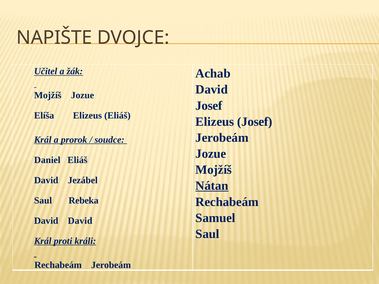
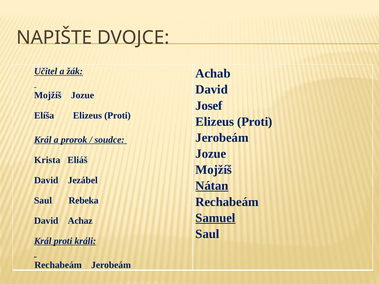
Eliáš: Eliáš -> Proti (117, 116)
Josef: Josef -> Proti (255, 122)
Daniel: Daniel -> Krista (47, 160)
Samuel underline: none -> present (215, 218)
David David: David -> Achaz (80, 221)
